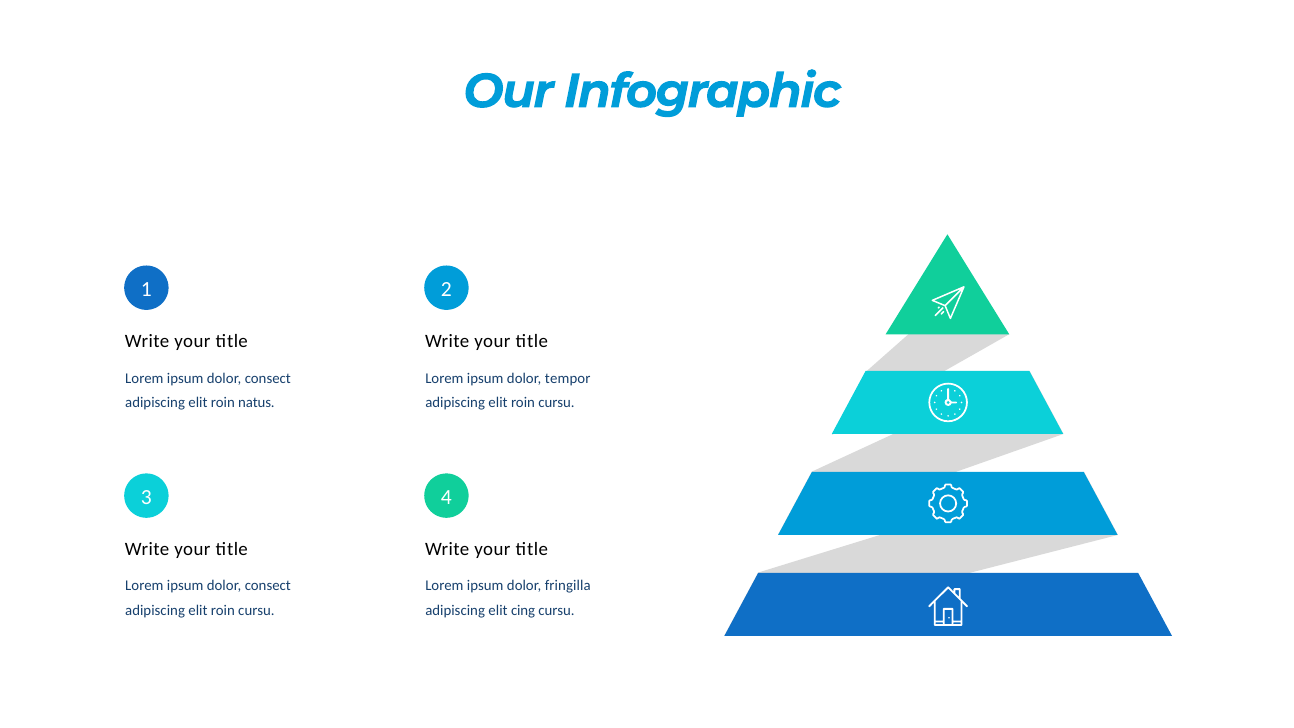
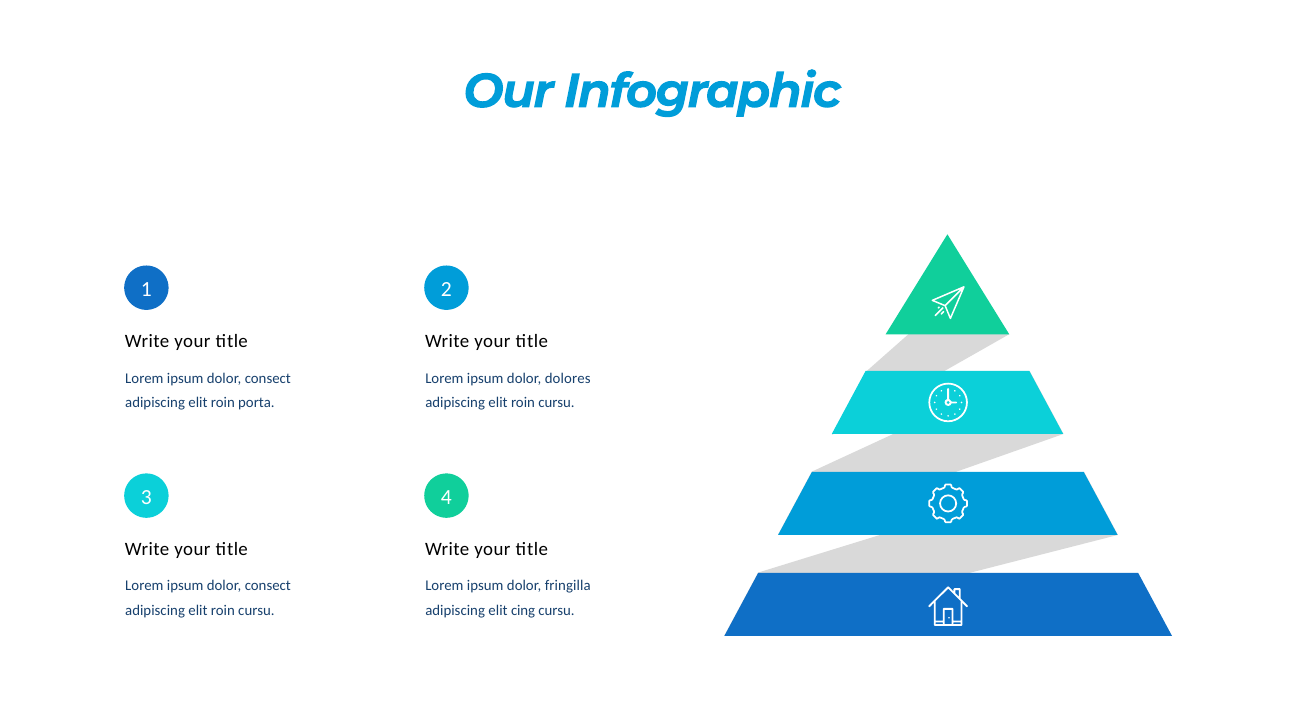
tempor: tempor -> dolores (568, 378)
natus: natus -> porta (256, 403)
